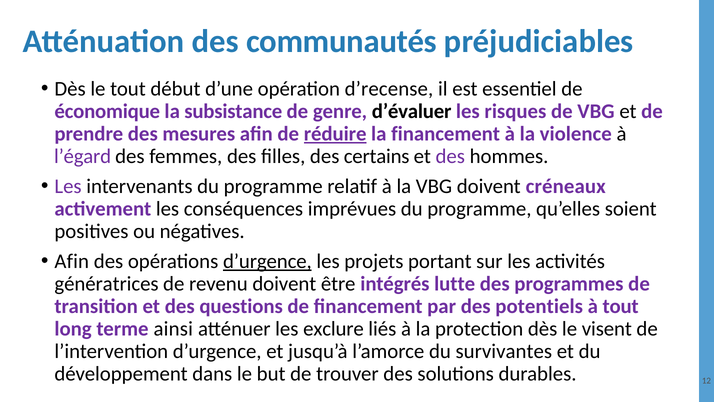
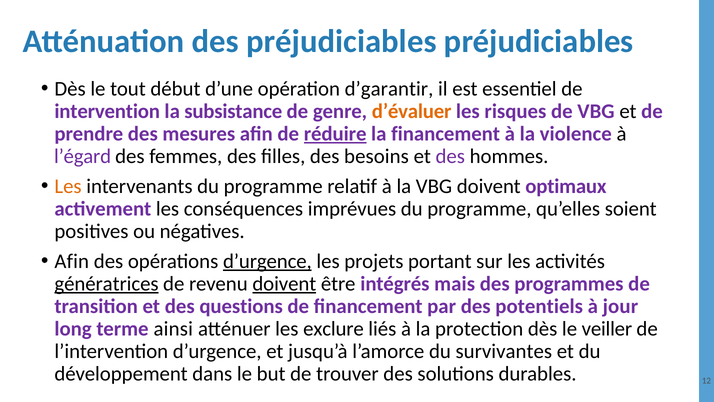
des communautés: communautés -> préjudiciables (341, 41)
d’recense: d’recense -> d’garantir (389, 89)
économique: économique -> intervention (107, 111)
d’évaluer colour: black -> orange (412, 111)
certains: certains -> besoins (376, 156)
Les colour: purple -> orange (68, 186)
créneaux: créneaux -> optimaux (566, 186)
génératrices underline: none -> present (106, 284)
doivent underline: none -> present (284, 284)
lutte: lutte -> mais (455, 284)
à tout: tout -> jour (620, 306)
visent: visent -> veiller (607, 329)
